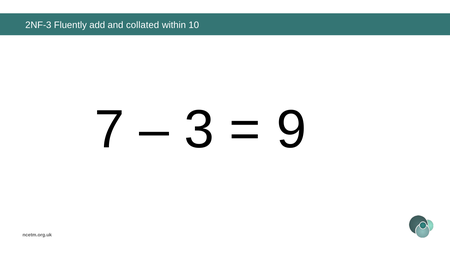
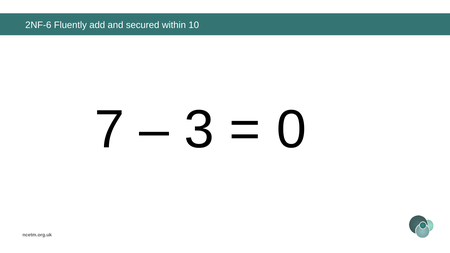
2NF-3: 2NF-3 -> 2NF-6 (38, 25)
collated: collated -> secured (143, 25)
9: 9 -> 0 (291, 130)
